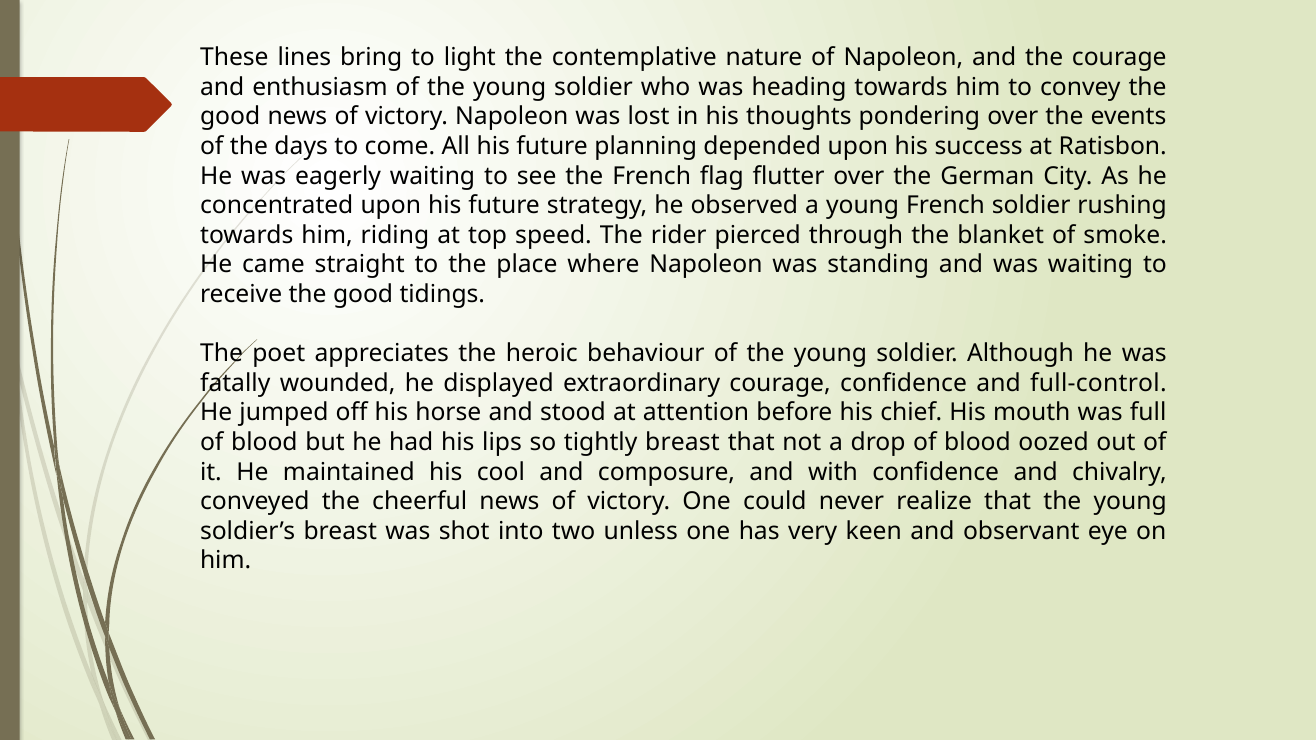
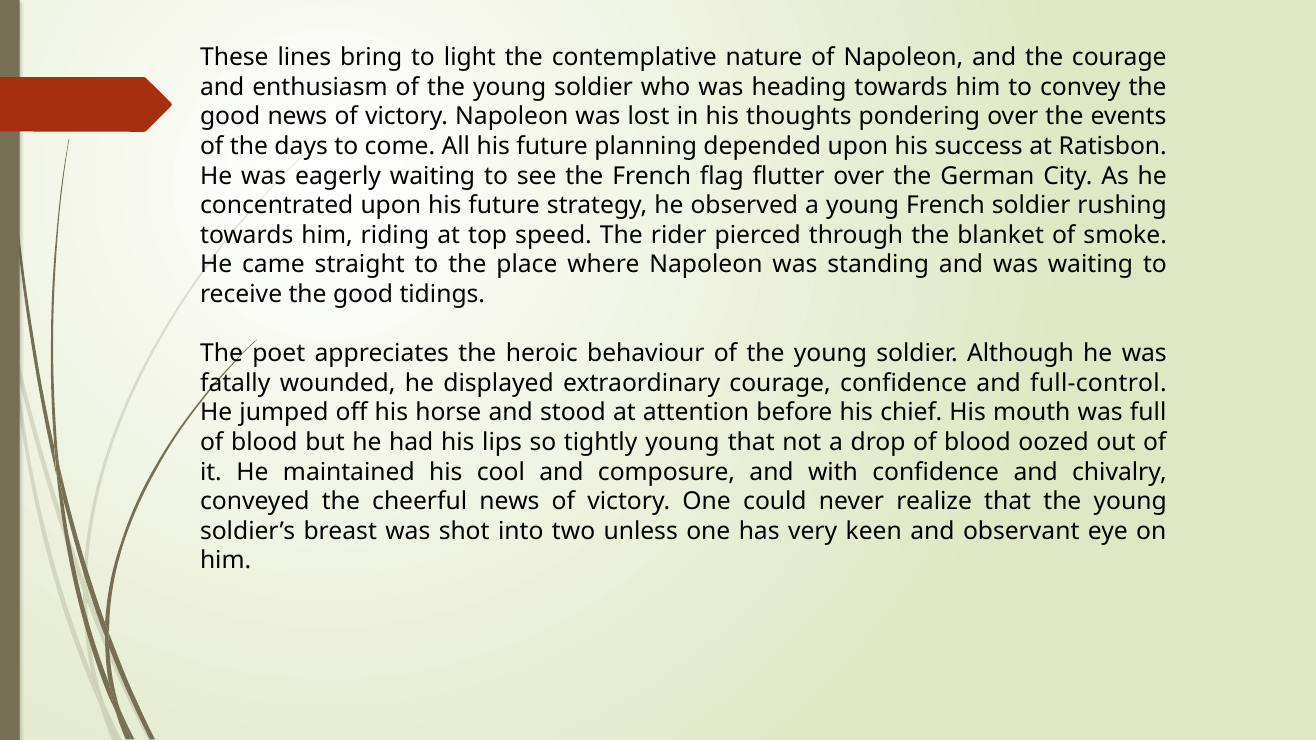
tightly breast: breast -> young (682, 442)
